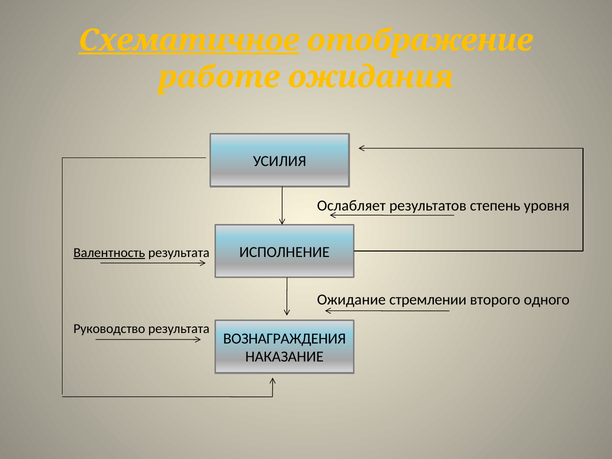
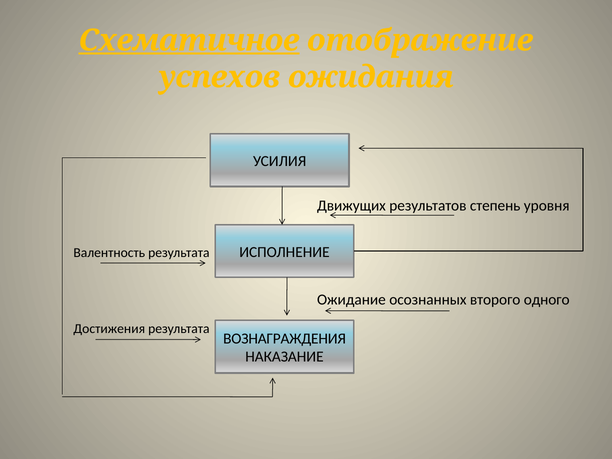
работе: работе -> успехов (219, 77)
Ослабляет: Ослабляет -> Движущих (351, 206)
Валентность underline: present -> none (109, 253)
стремлении: стремлении -> осознанных (428, 300)
Руководство: Руководство -> Достижения (109, 329)
